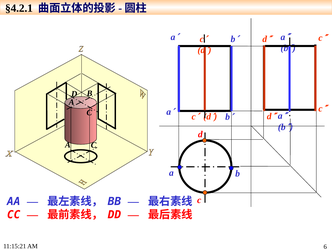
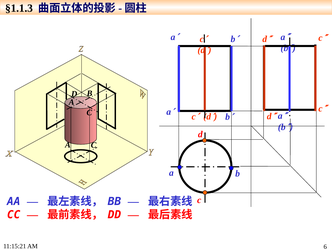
§4.2.1: §4.2.1 -> §1.1.3 (19, 8)
